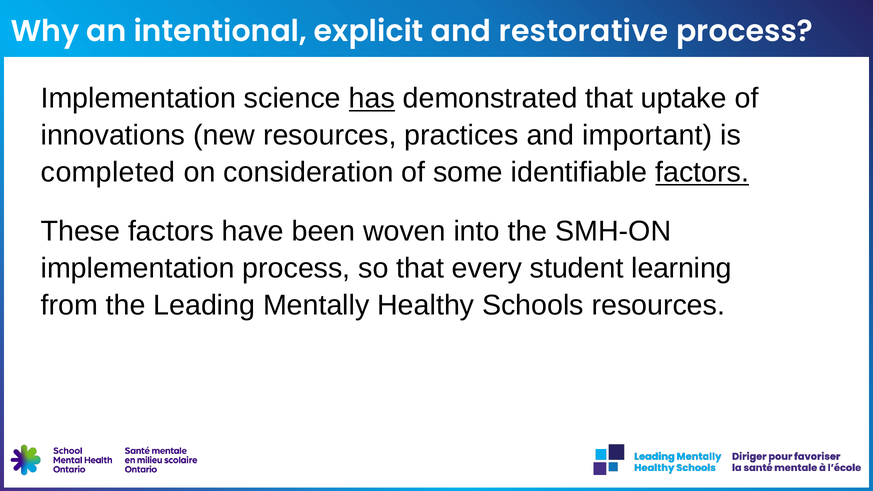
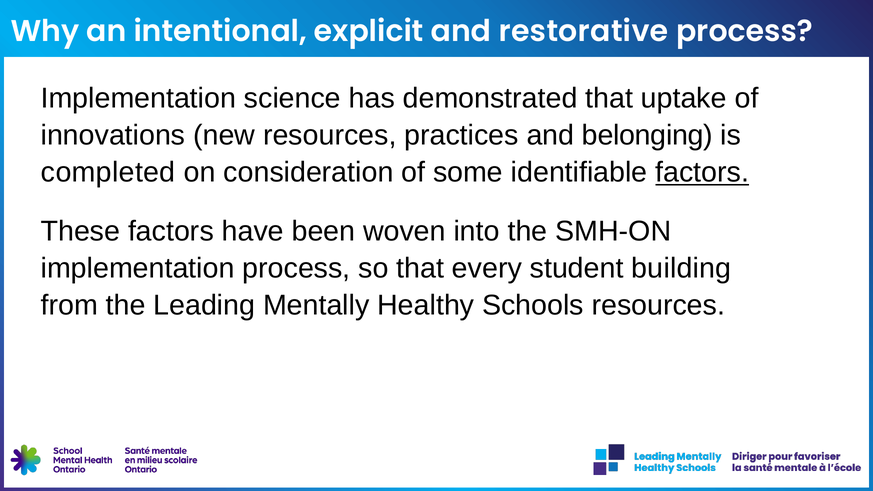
has underline: present -> none (372, 98)
important: important -> belonging (647, 135)
learning: learning -> building (681, 268)
